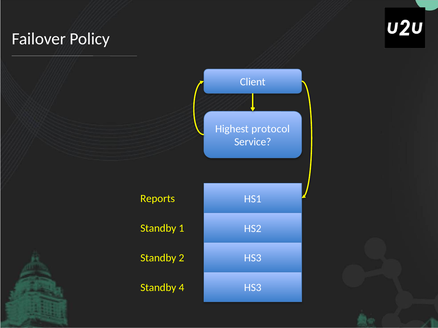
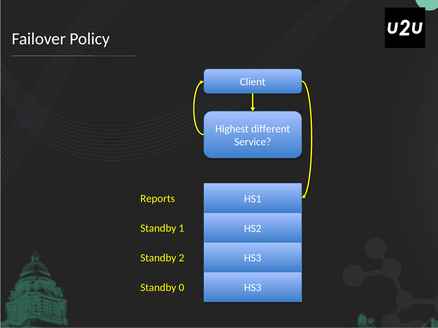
protocol: protocol -> different (271, 129)
4: 4 -> 0 (181, 288)
